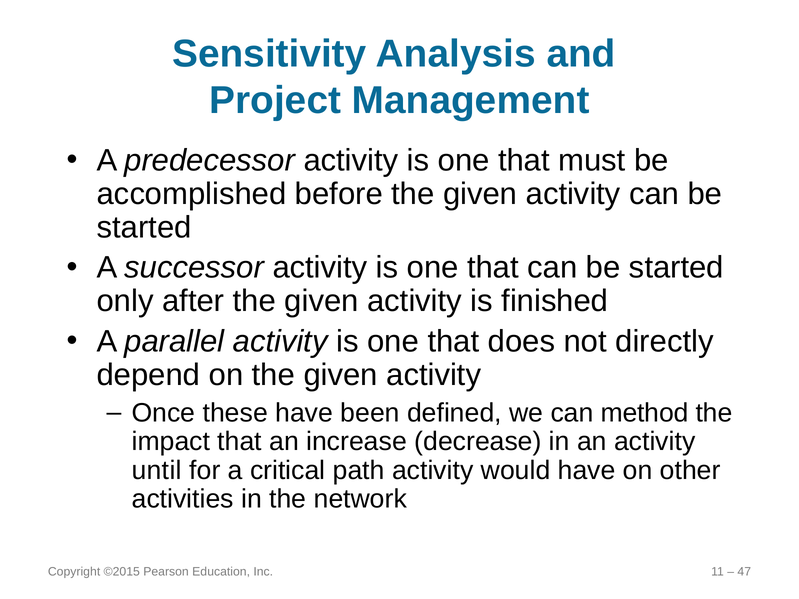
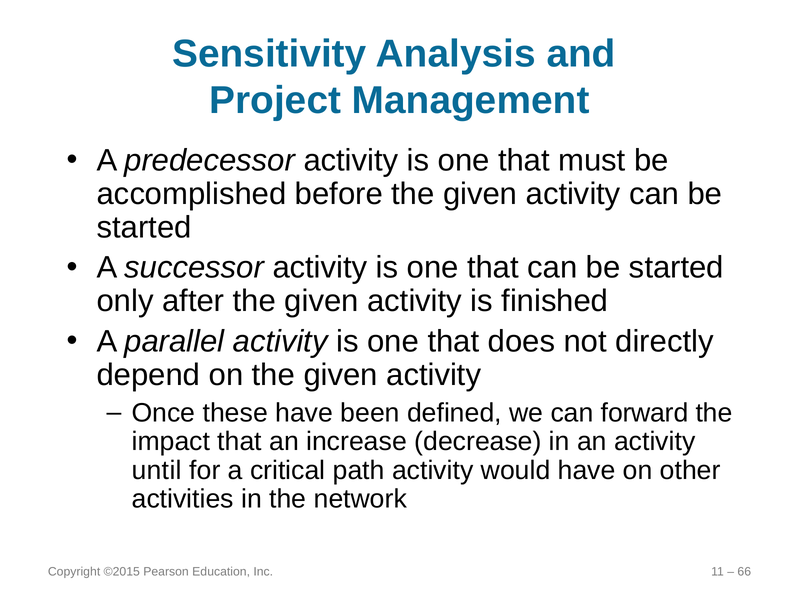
method: method -> forward (645, 413)
47: 47 -> 66 (744, 572)
